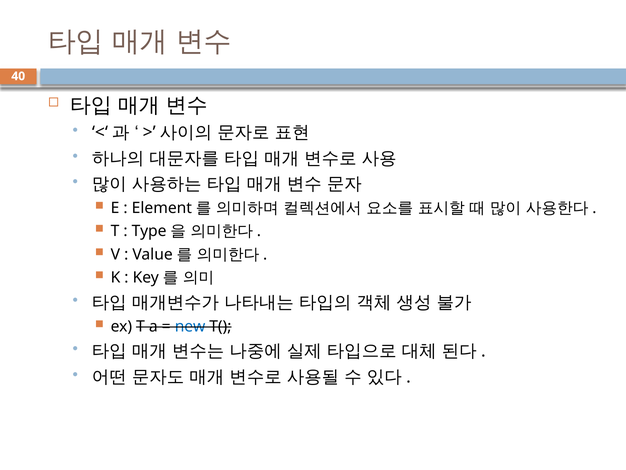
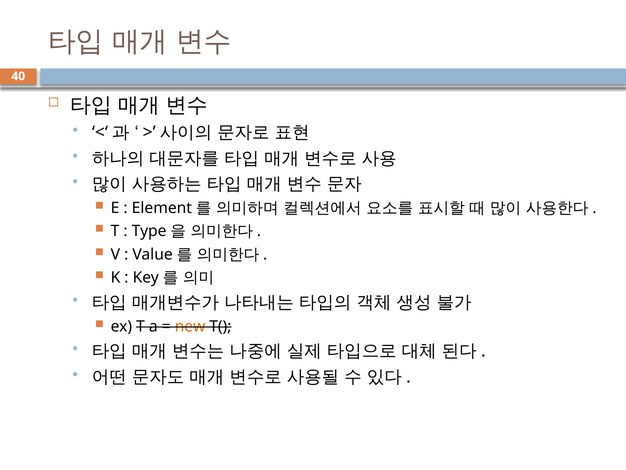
new colour: blue -> orange (190, 326)
